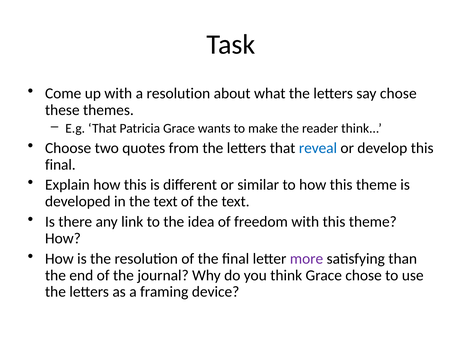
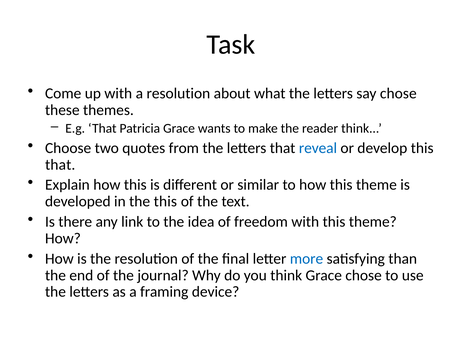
final: final -> that (60, 165)
in the text: text -> this (165, 202)
more colour: purple -> blue (307, 259)
